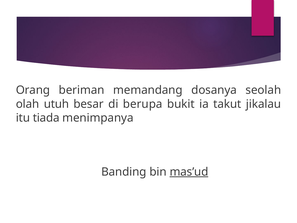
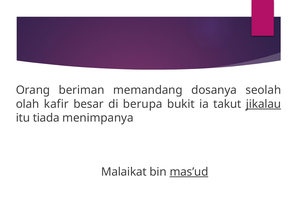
utuh: utuh -> kafir (56, 104)
jikalau underline: none -> present (264, 104)
Banding: Banding -> Malaikat (124, 172)
